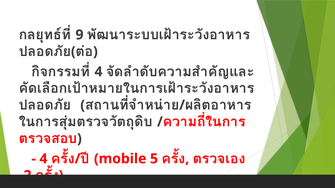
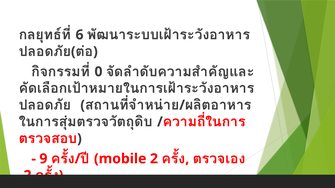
9: 9 -> 6 (79, 35)
4: 4 -> 0 (98, 72)
4: 4 -> 9 (43, 159)
mobile 5: 5 -> 2 (154, 159)
